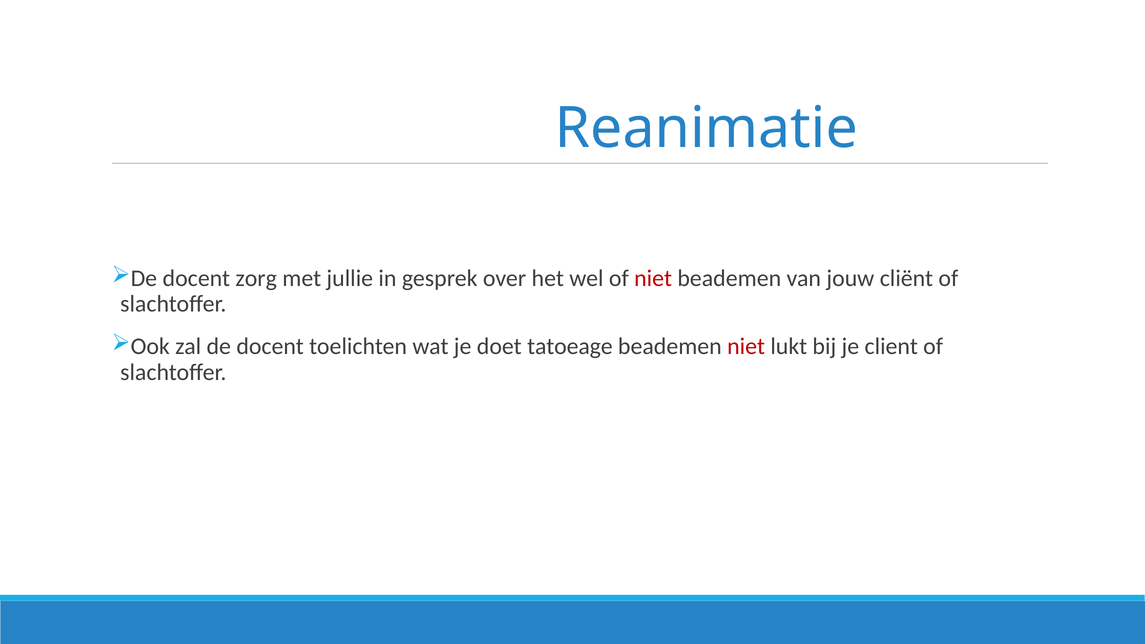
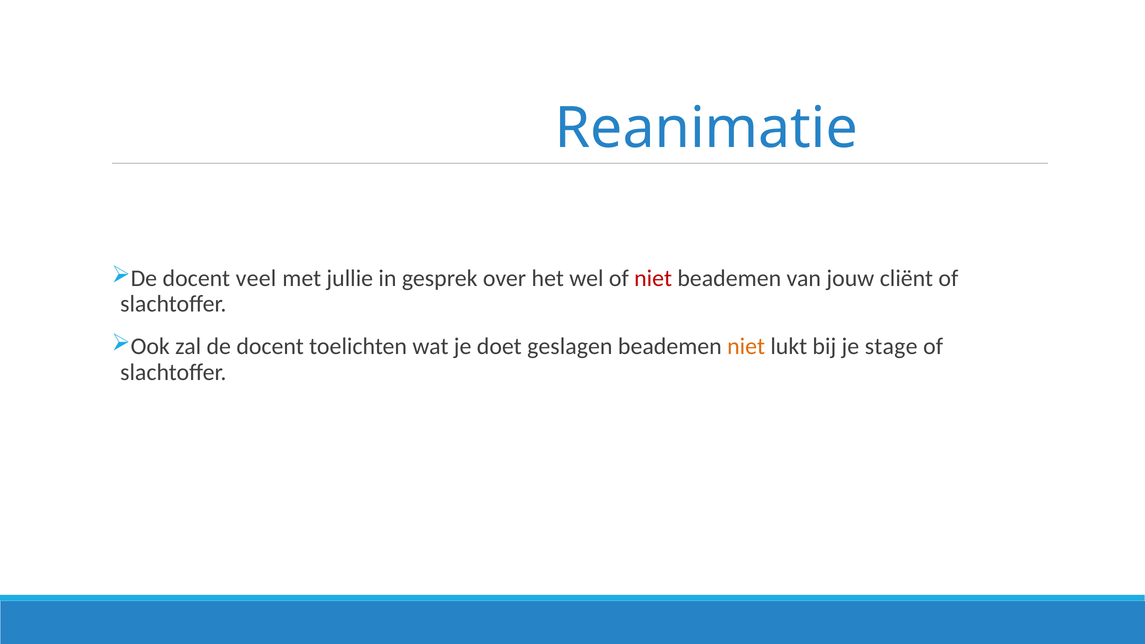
zorg: zorg -> veel (256, 278)
tatoeage: tatoeage -> geslagen (570, 347)
niet colour: red -> orange (746, 347)
client: client -> stage (891, 347)
